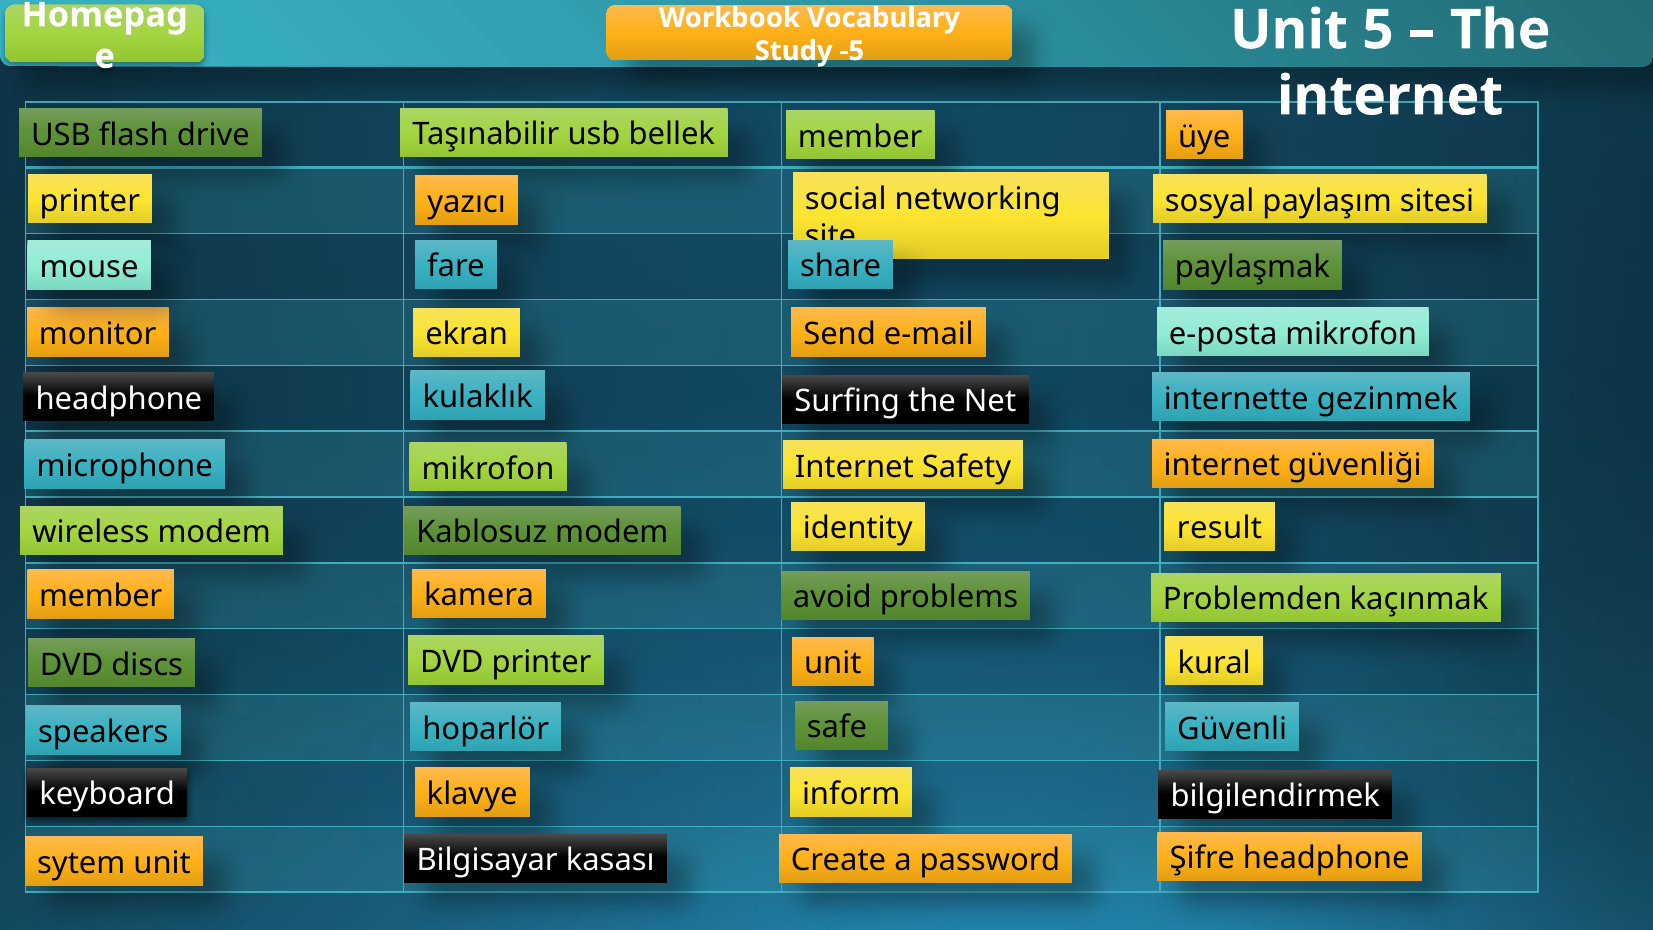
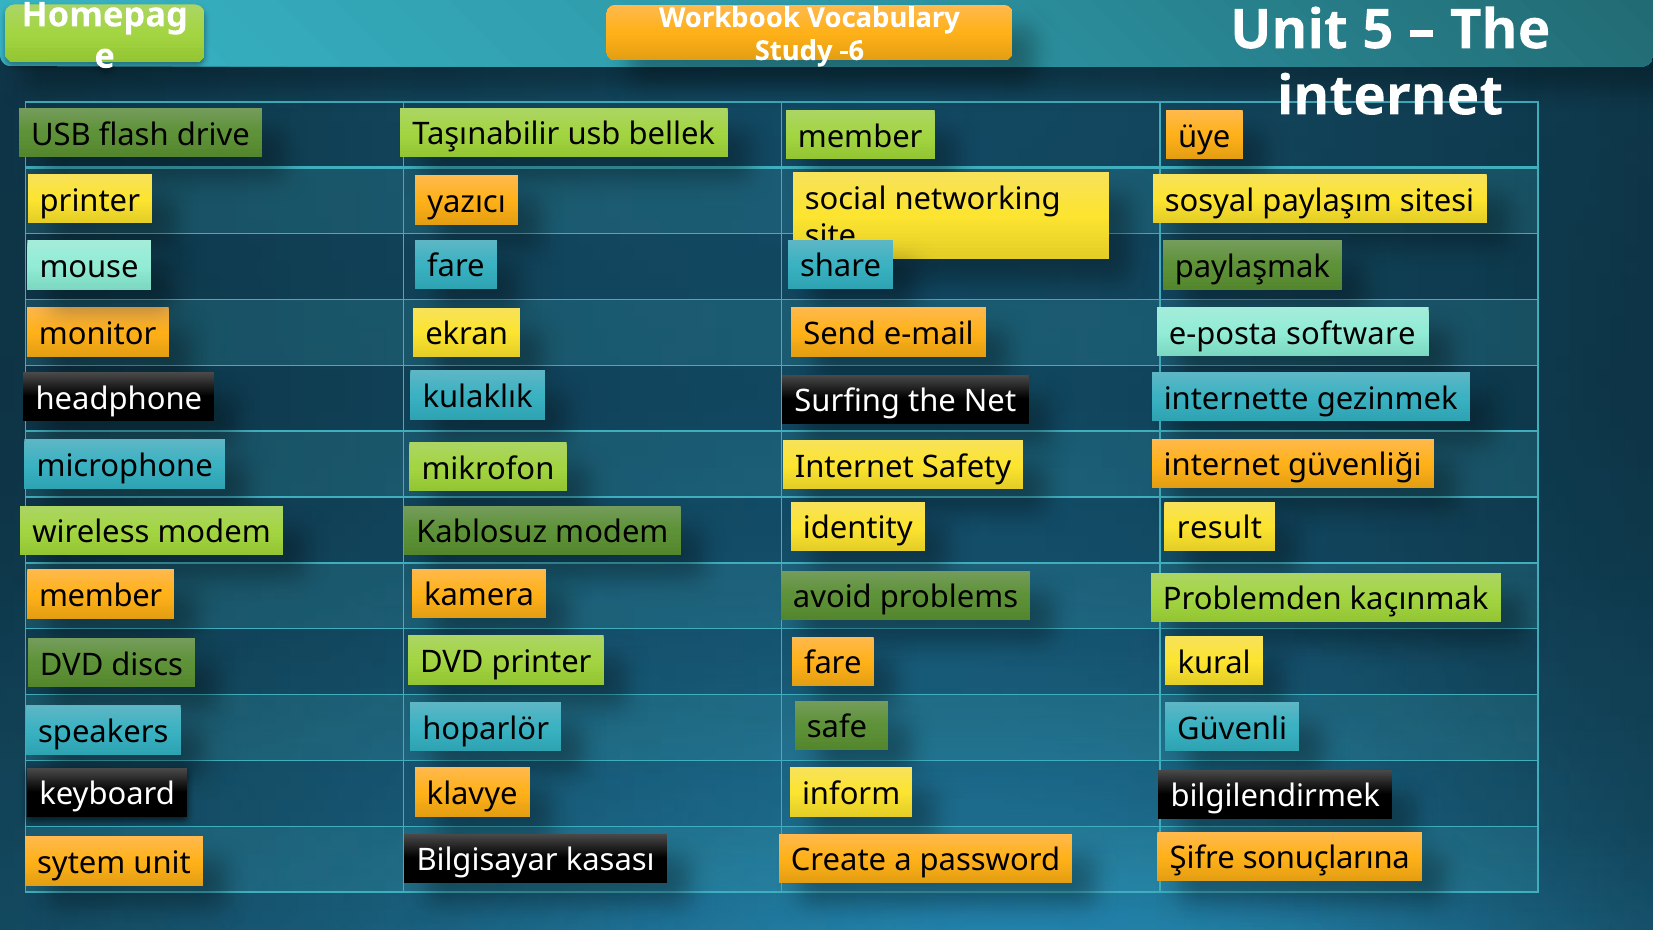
-5: -5 -> -6 (852, 51)
e-posta mikrofon: mikrofon -> software (1351, 334)
unit: unit -> fare (833, 664)
Şifre headphone: headphone -> sonuçlarına (1326, 859)
